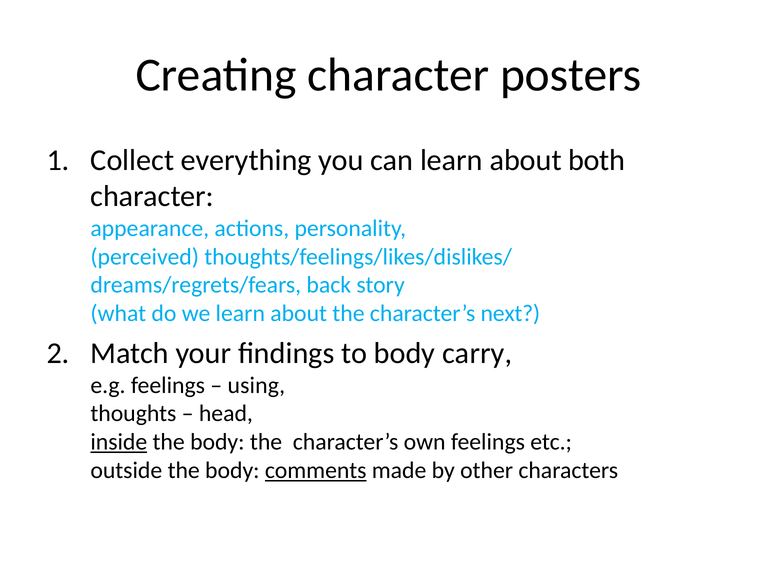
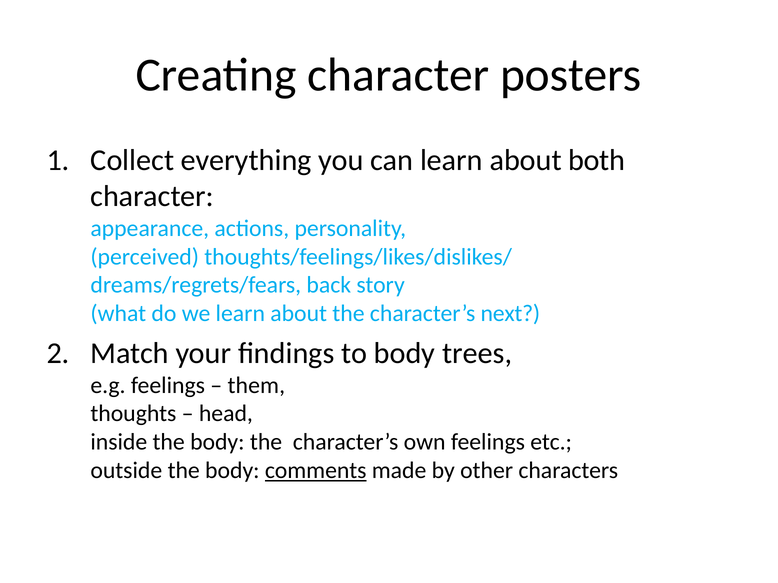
carry: carry -> trees (477, 354)
using: using -> them (256, 386)
inside underline: present -> none (119, 442)
